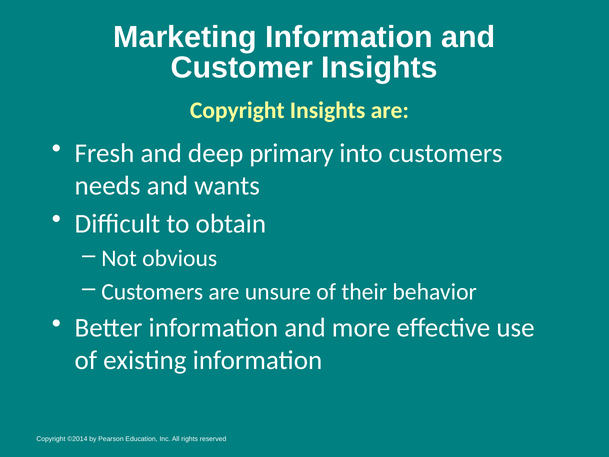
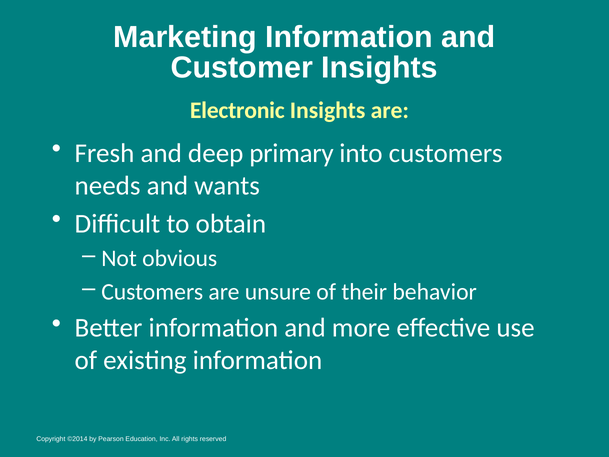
Copyright: Copyright -> Electronic (237, 111)
